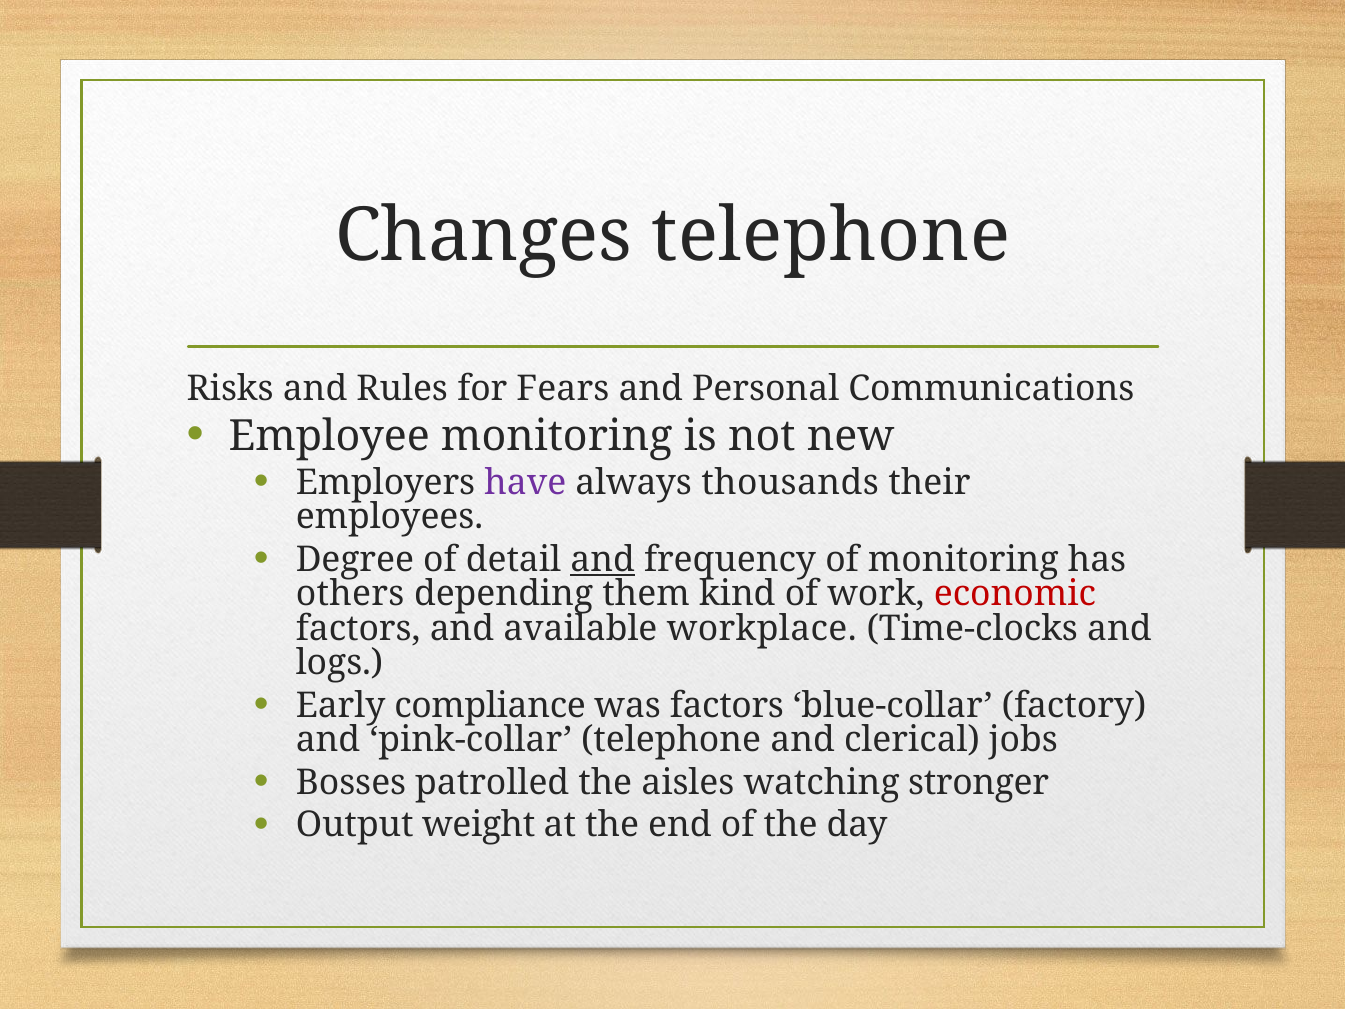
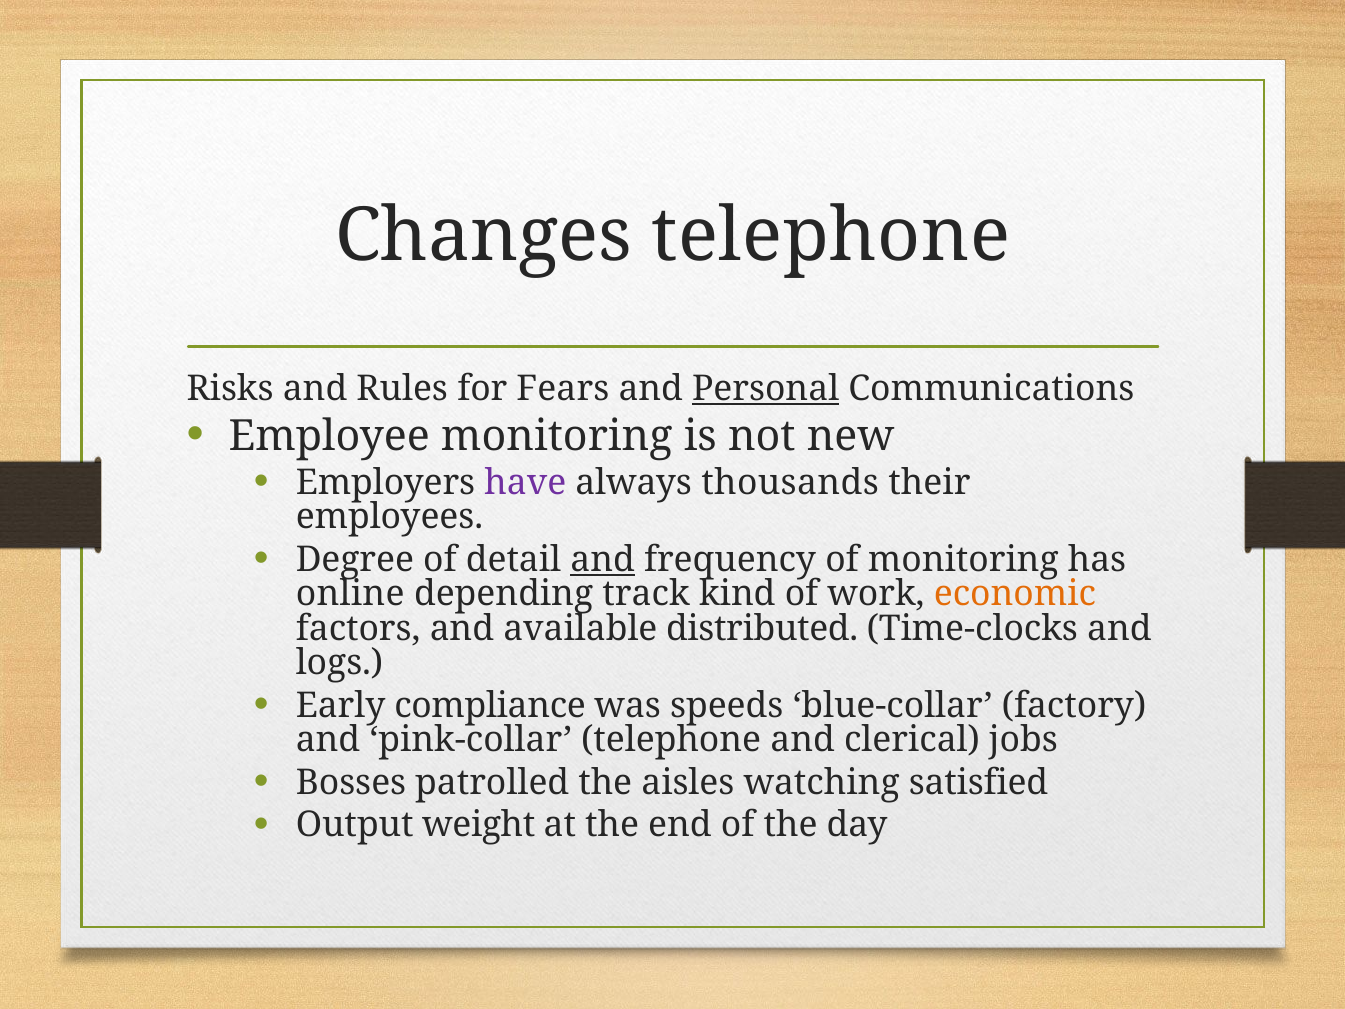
Personal underline: none -> present (766, 389)
others: others -> online (350, 594)
them: them -> track (646, 594)
economic colour: red -> orange (1015, 594)
workplace: workplace -> distributed (762, 628)
was factors: factors -> speeds (727, 705)
stronger: stronger -> satisfied (979, 782)
